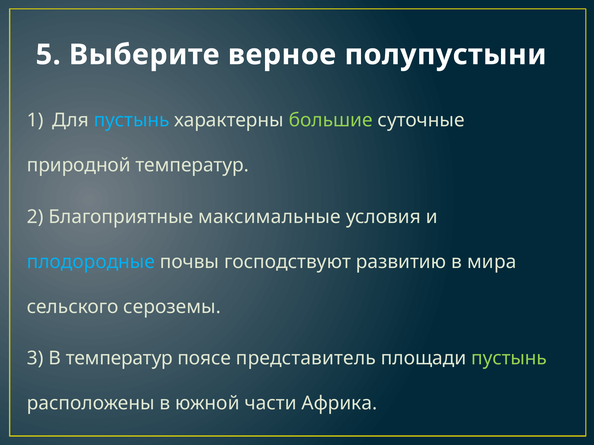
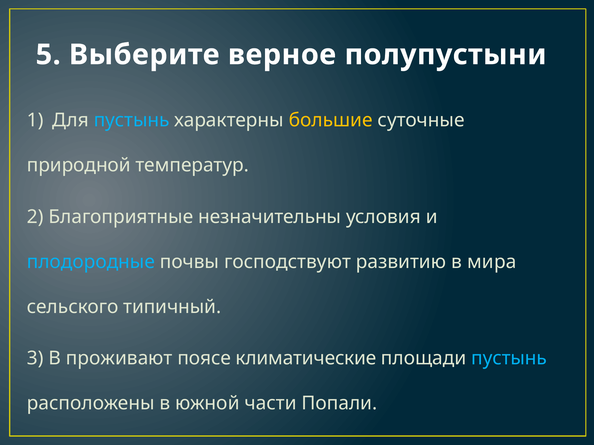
большие colour: light green -> yellow (331, 120)
максимальные: максимальные -> незначительны (270, 217)
сероземы: сероземы -> типичный (172, 307)
В температур: температур -> проживают (119, 359)
представитель: представитель -> климатические (306, 359)
пустынь colour: light green -> light blue (509, 359)
Африка: Африка -> Попали (339, 404)
